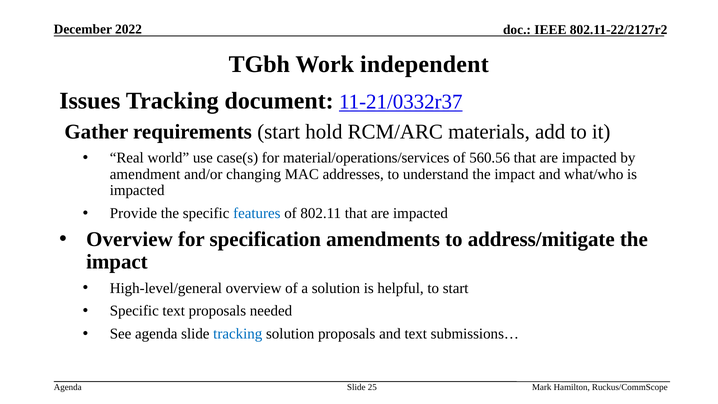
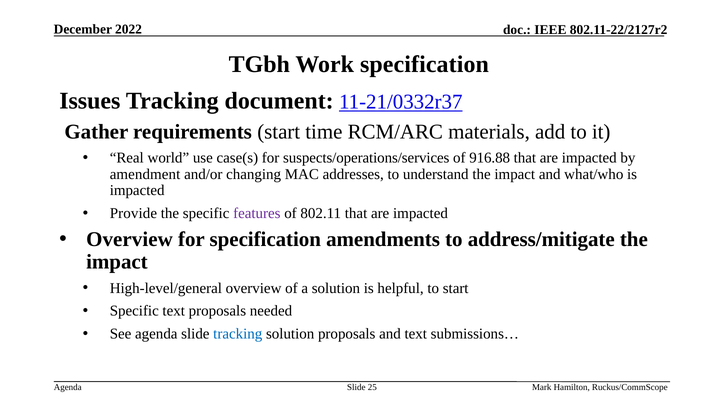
Work independent: independent -> specification (424, 64)
hold: hold -> time (324, 132)
material/operations/services: material/operations/services -> suspects/operations/services (366, 158)
560.56: 560.56 -> 916.88 (490, 158)
features colour: blue -> purple (257, 213)
